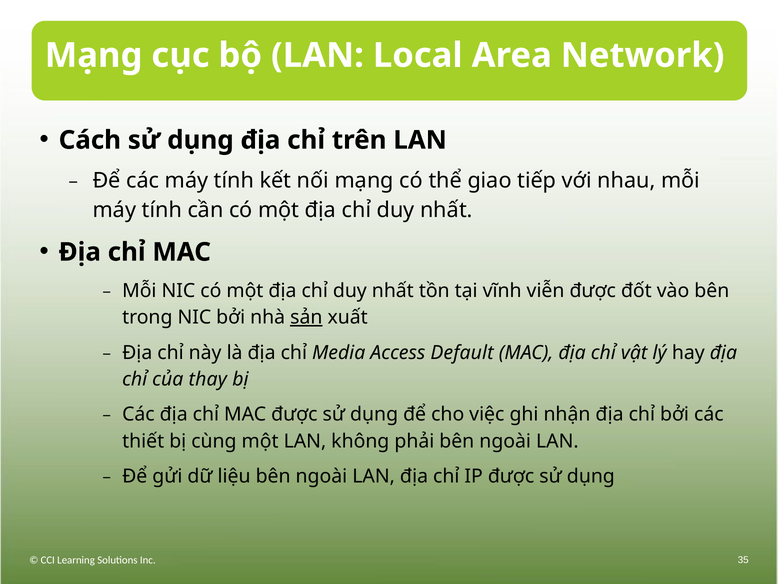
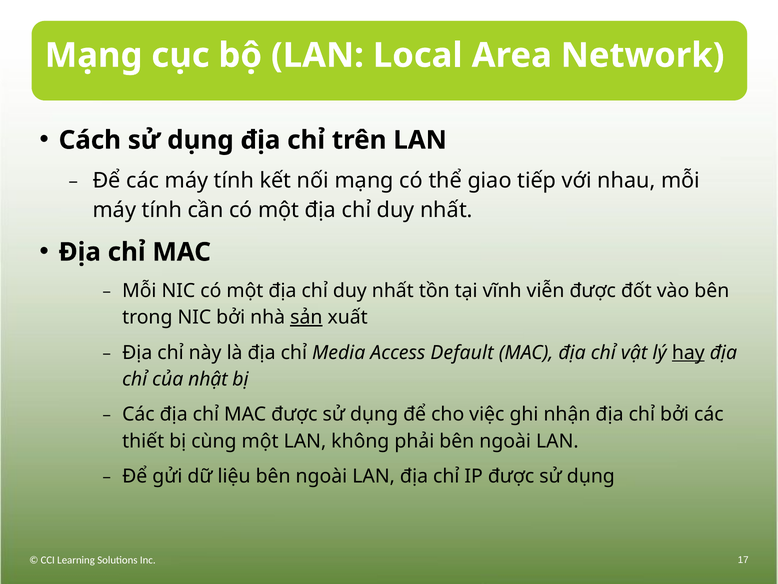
hay underline: none -> present (688, 352)
thay: thay -> nhật (208, 379)
35: 35 -> 17 (743, 560)
